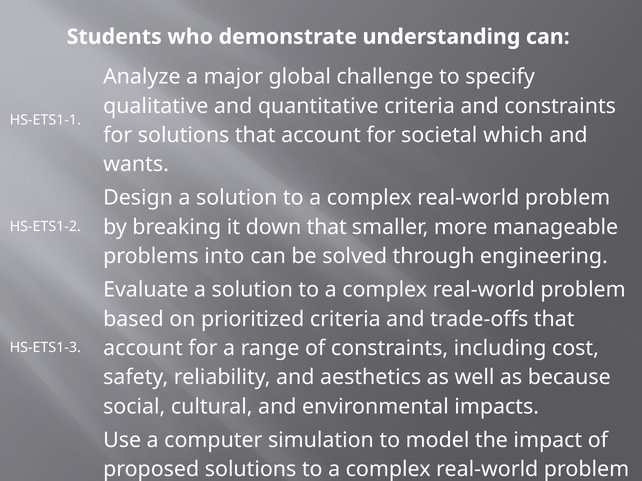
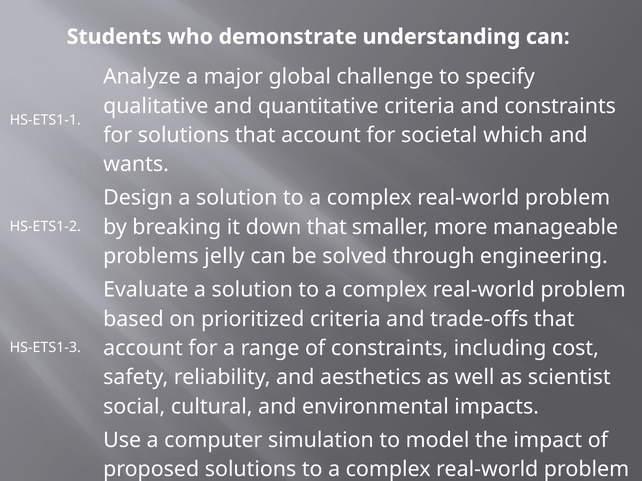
into: into -> jelly (224, 257)
because: because -> scientist (569, 378)
